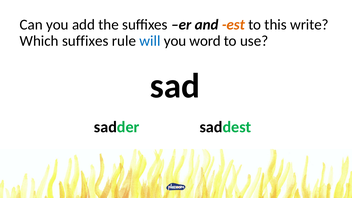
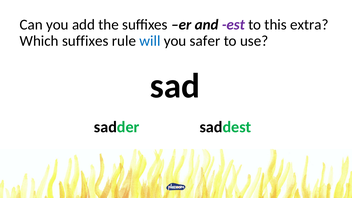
est colour: orange -> purple (233, 25)
write: write -> extra (309, 25)
word: word -> safer (205, 41)
